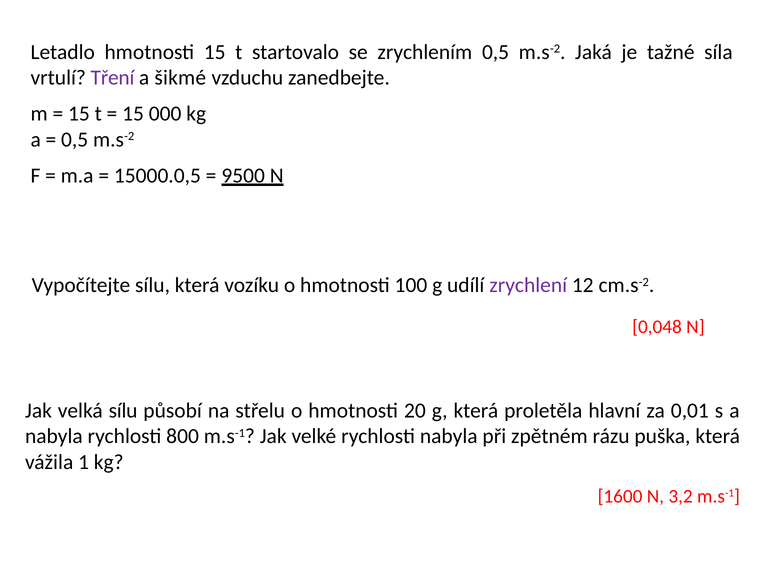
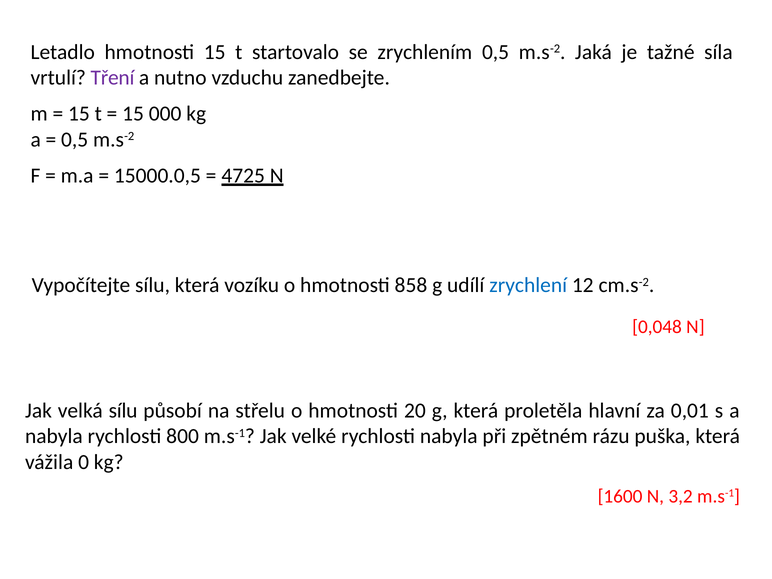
šikmé: šikmé -> nutno (180, 78)
9500: 9500 -> 4725 (243, 176)
100: 100 -> 858 (411, 285)
zrychlení colour: purple -> blue (528, 285)
1: 1 -> 0 (84, 462)
